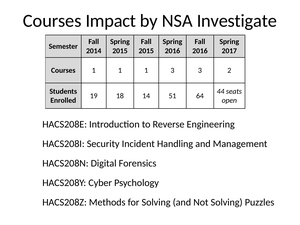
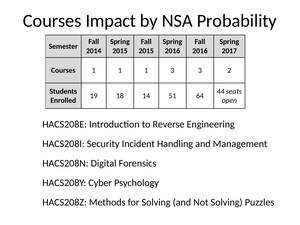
Investigate: Investigate -> Probability (237, 21)
